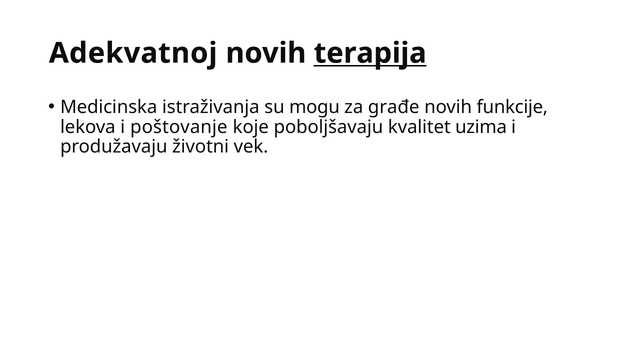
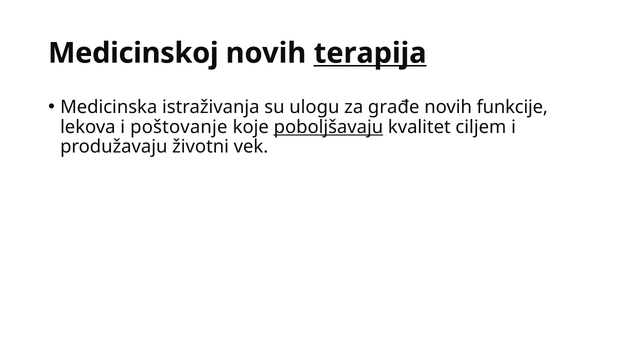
Adekvatnoj: Adekvatnoj -> Medicinskoj (133, 53)
mogu: mogu -> ulogu (314, 107)
poboljšavaju underline: none -> present (328, 127)
uzima: uzima -> ciljem (481, 127)
